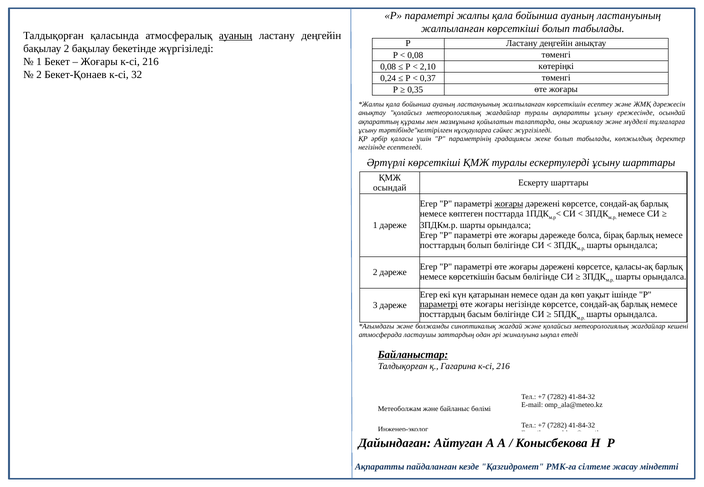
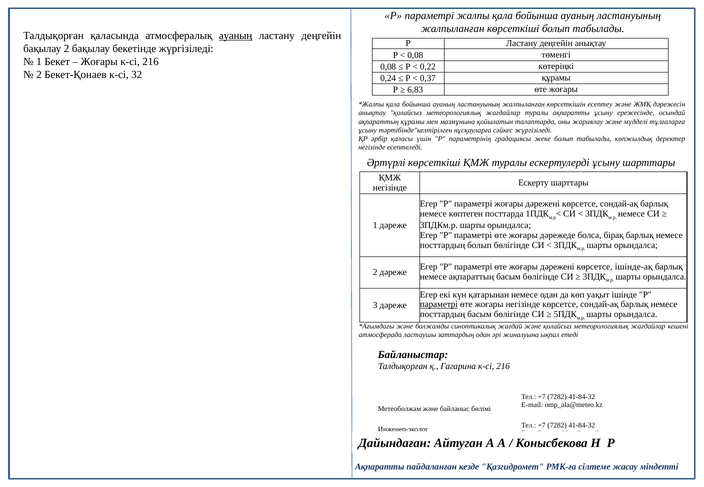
2,10: 2,10 -> 0,22 (428, 67)
0,37 төменгі: төменгі -> құрамы (556, 78)
0,35: 0,35 -> 6,83 (415, 90)
осындай: осындай -> негізінде (390, 188)
жоғары underline: present -> none (509, 204)
қаласы-ақ: қаласы-ақ -> ішінде-ақ (634, 267)
немесе көрсеткішін: көрсеткішін -> ақпараттың (471, 277)
Байланыстар underline: present -> none (413, 355)
